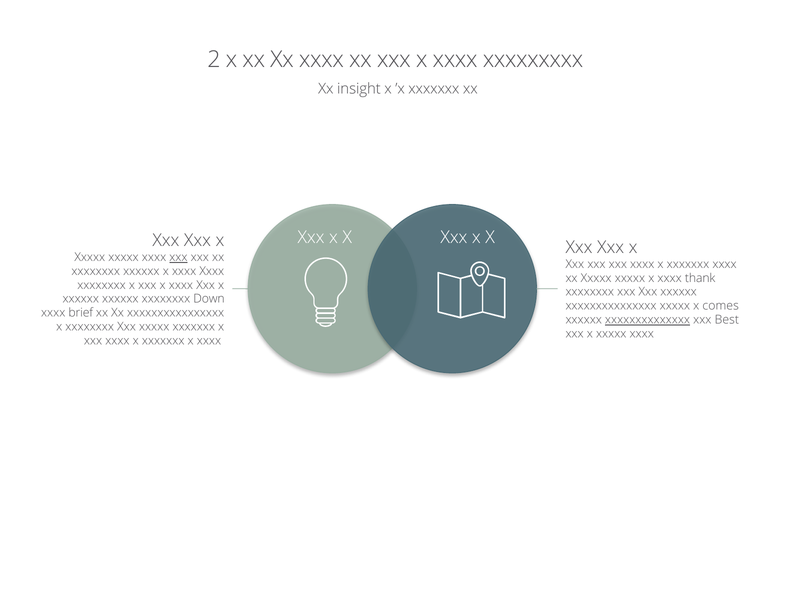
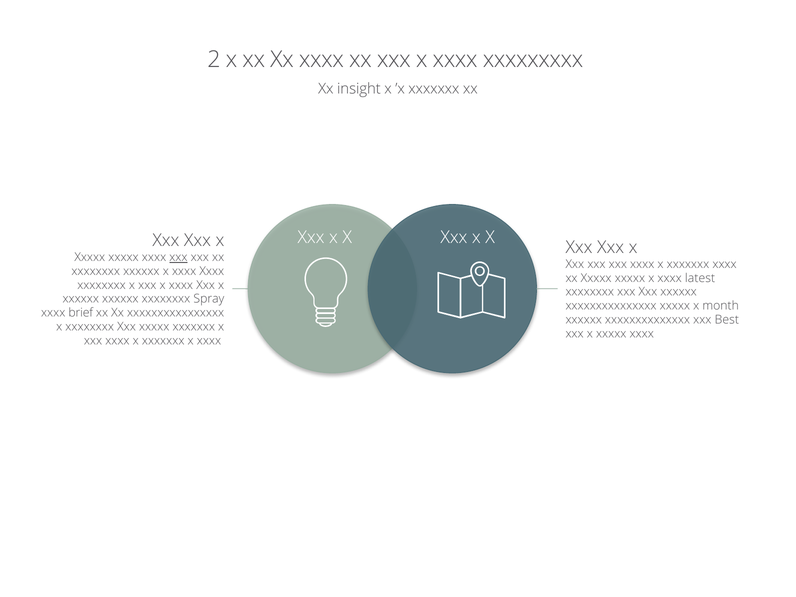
thank: thank -> latest (700, 278)
Down: Down -> Spray (209, 299)
comes: comes -> month (721, 306)
xxxxxxxxxxxxxx underline: present -> none (648, 320)
